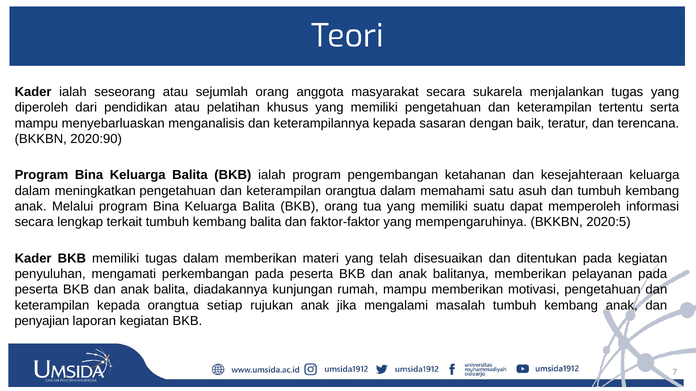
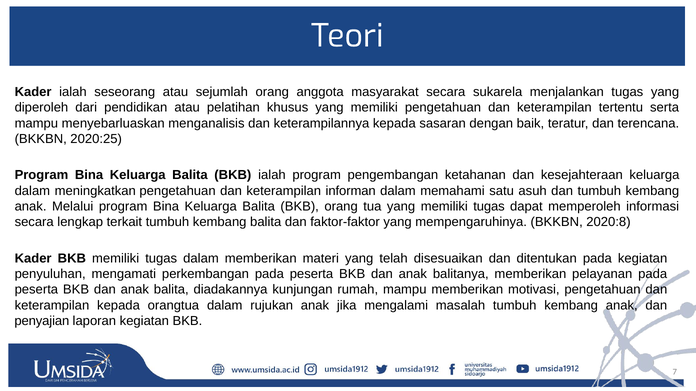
2020:90: 2020:90 -> 2020:25 (96, 139)
keterampilan orangtua: orangtua -> informan (351, 191)
yang memiliki suatu: suatu -> tugas (489, 207)
2020:5: 2020:5 -> 2020:8 (608, 222)
orangtua setiap: setiap -> dalam (225, 306)
